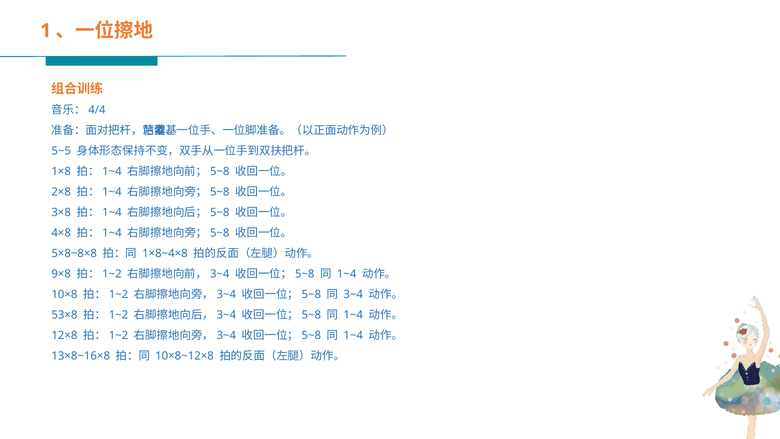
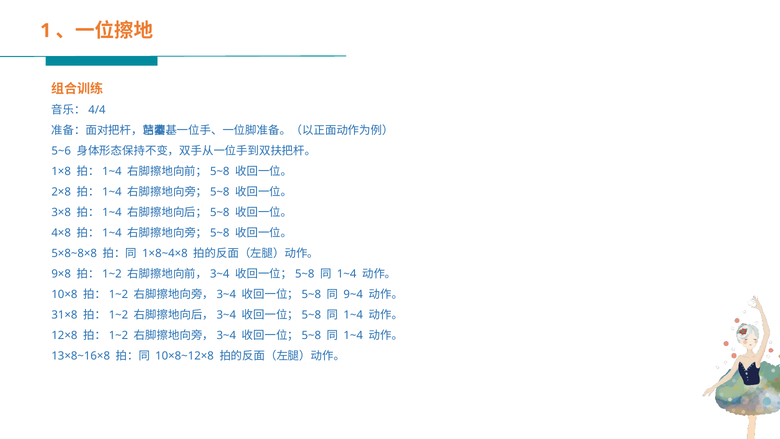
5~5: 5~5 -> 5~6 (61, 151)
3~4: 3~4 -> 9~4 (353, 294)
53×8: 53×8 -> 31×8 (64, 315)
